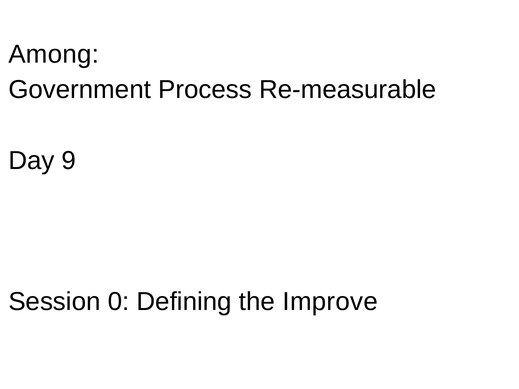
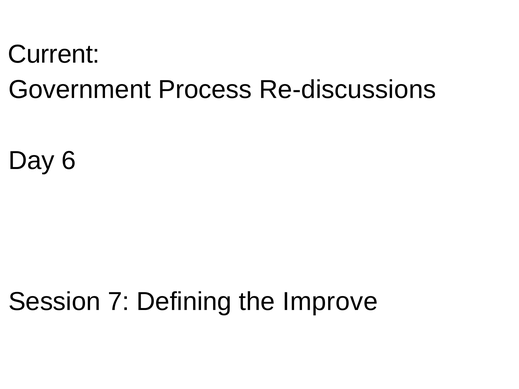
Among: Among -> Current (54, 54)
Re-measurable: Re-measurable -> Re-discussions (348, 90)
9: 9 -> 6 (69, 161)
0: 0 -> 7 (119, 302)
